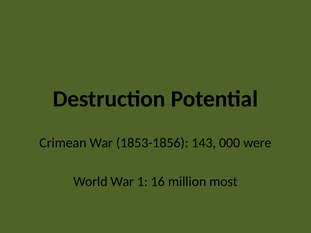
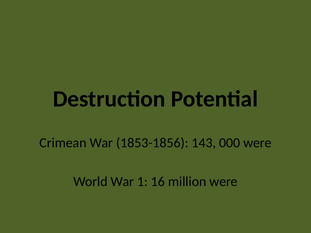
million most: most -> were (224, 182)
